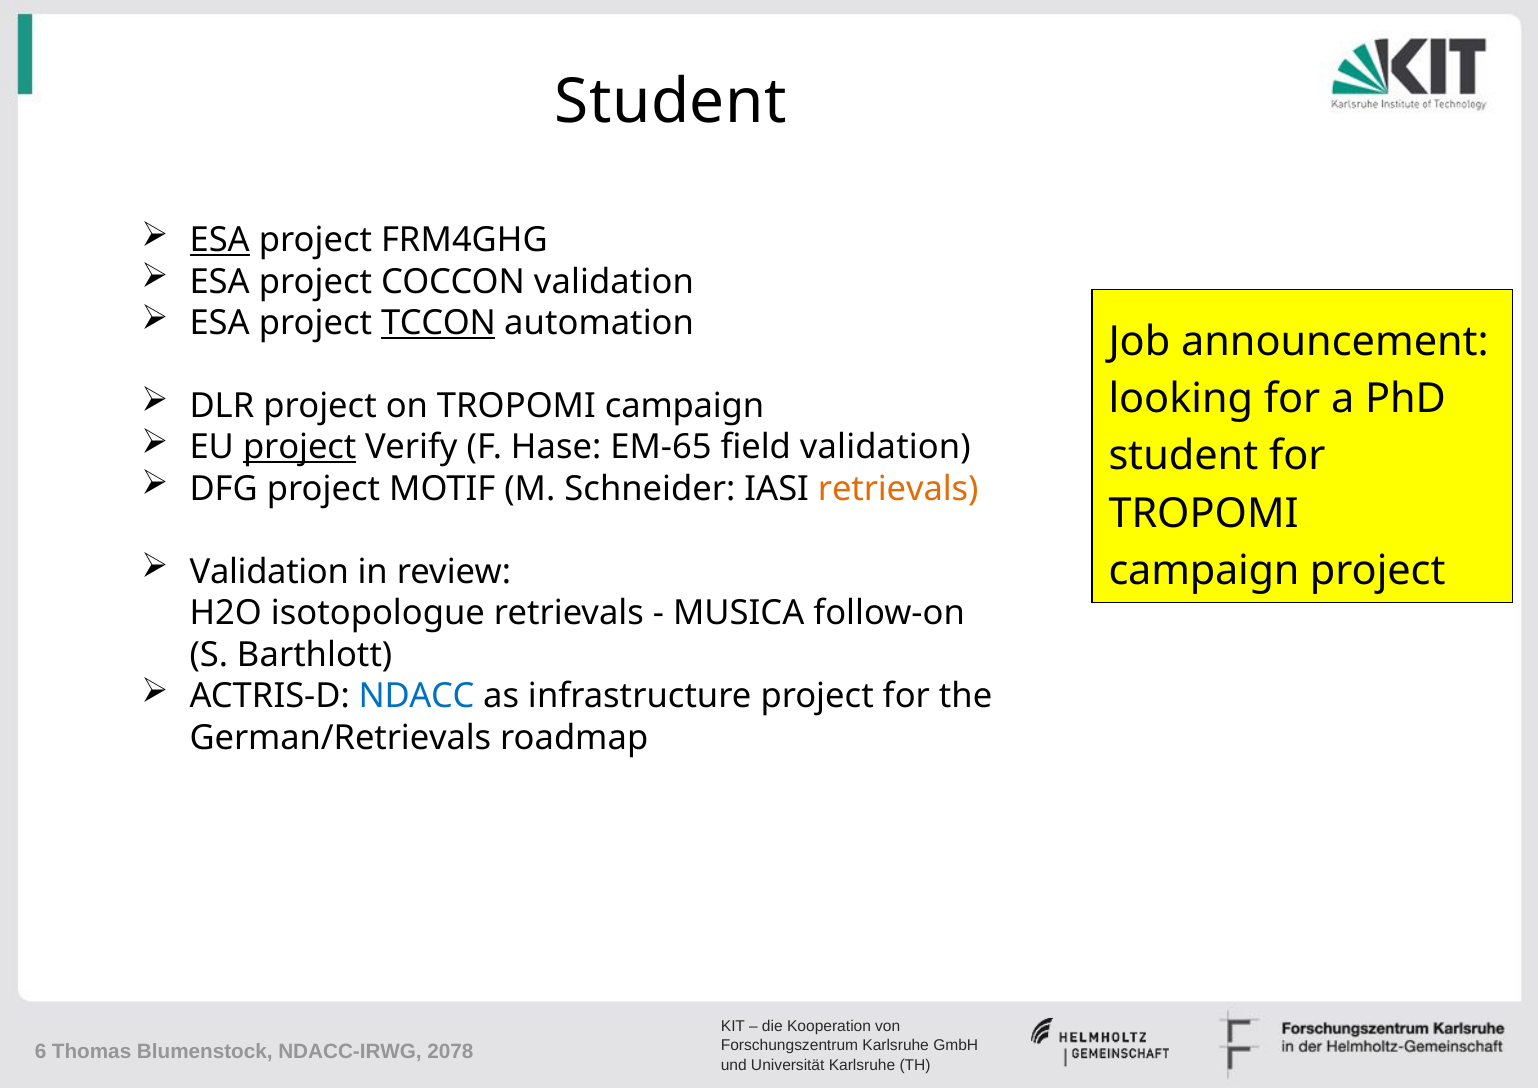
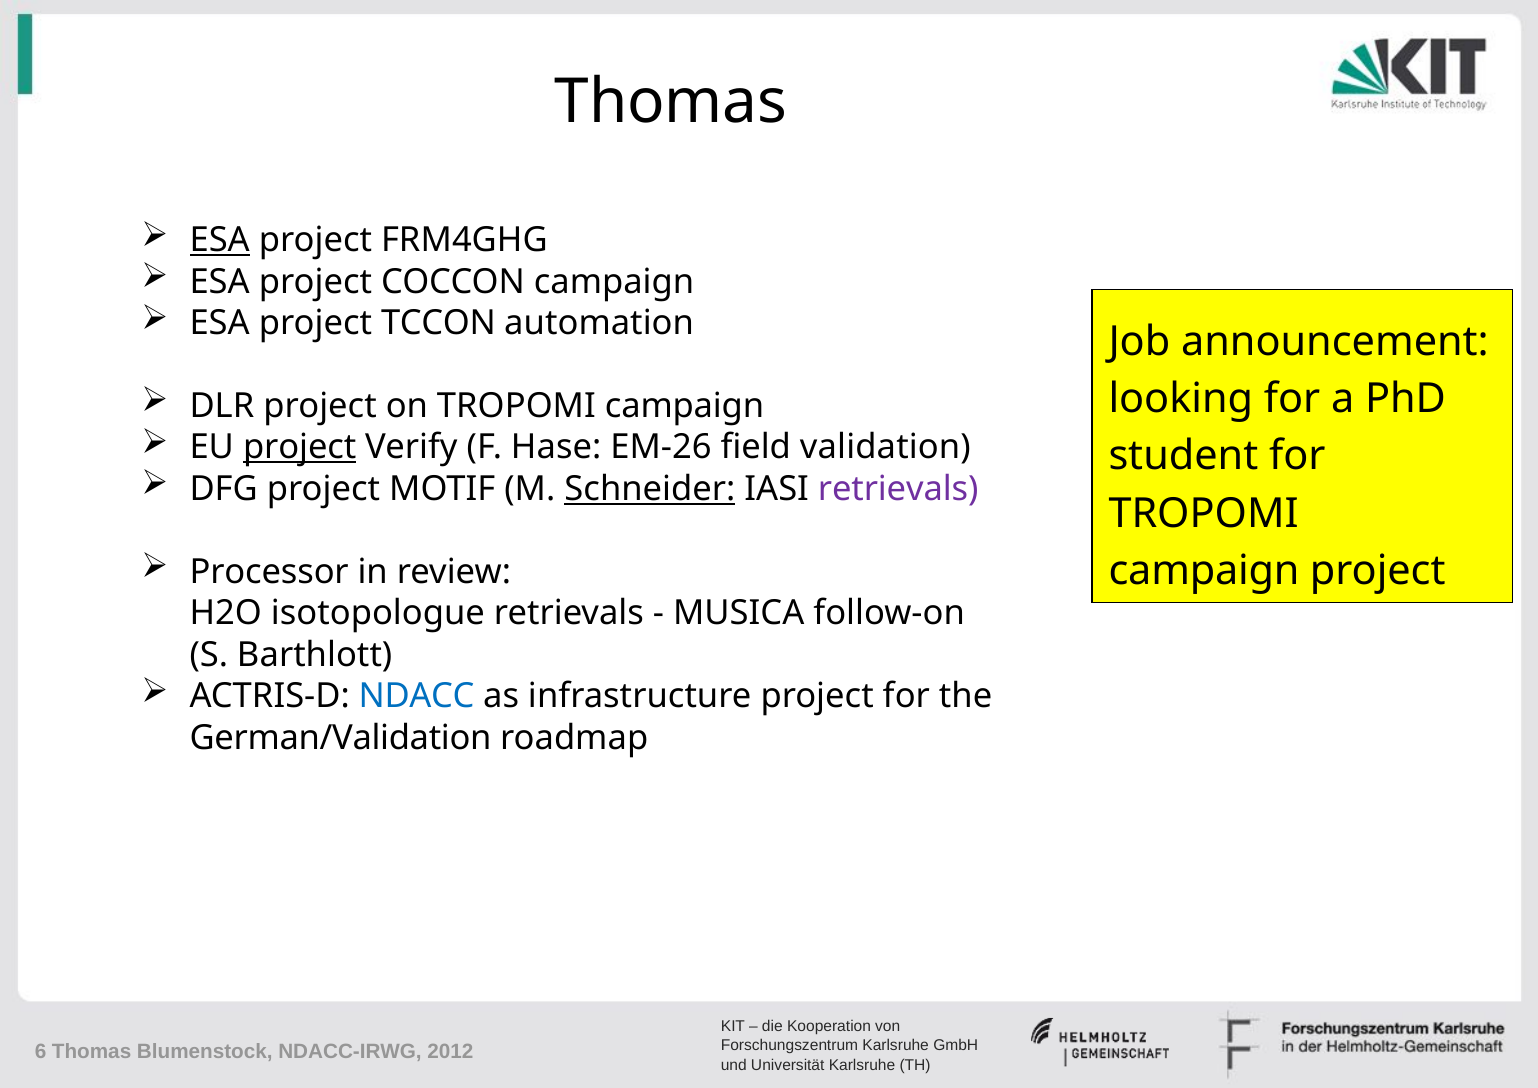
Student: Student -> Thomas (671, 102)
COCCON validation: validation -> campaign (614, 282)
TCCON underline: present -> none (438, 323)
EM-65: EM-65 -> EM-26 (661, 447)
Schneider underline: none -> present (650, 489)
retrievals colour: orange -> purple (898, 489)
Validation: Validation -> Processor (269, 572)
German/Retrievals: German/Retrievals -> German/Validation (341, 737)
2078: 2078 -> 2012 (450, 1051)
